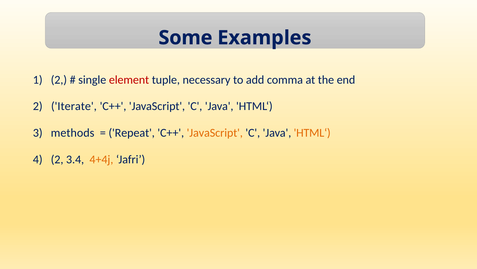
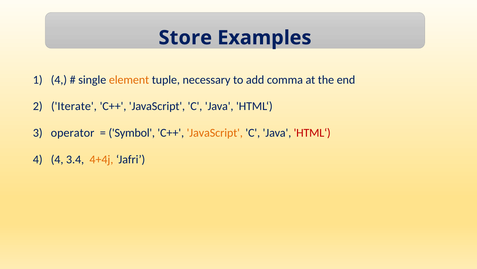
Some: Some -> Store (185, 38)
1 2: 2 -> 4 (59, 80)
element colour: red -> orange (129, 80)
methods: methods -> operator (73, 133)
Repeat: Repeat -> Symbol (132, 133)
HTML‘ colour: orange -> red (312, 133)
2: 2 -> 4 (57, 159)
